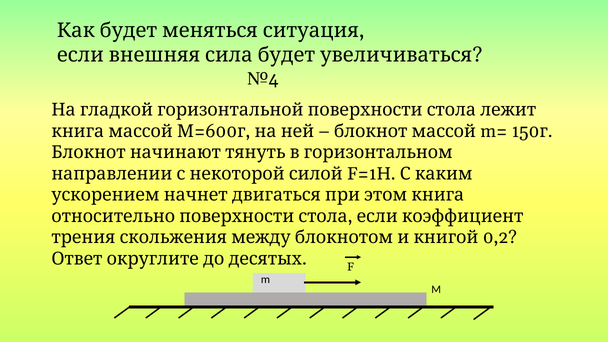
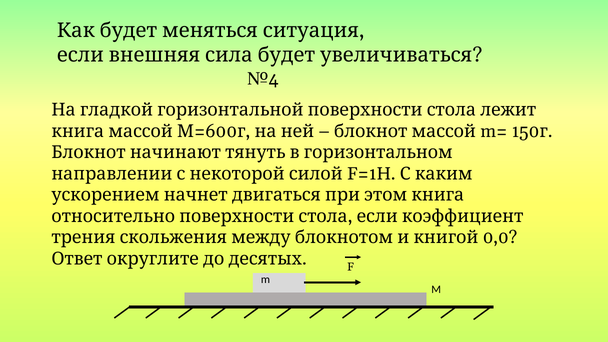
0,2: 0,2 -> 0,0 (500, 238)
